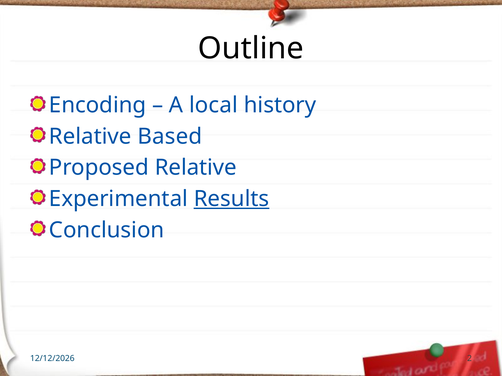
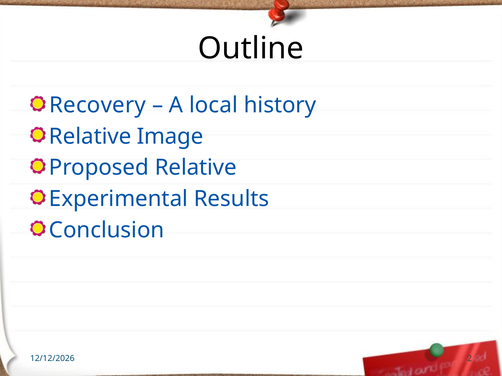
Encoding: Encoding -> Recovery (97, 105)
Based: Based -> Image (170, 137)
Results underline: present -> none (231, 199)
